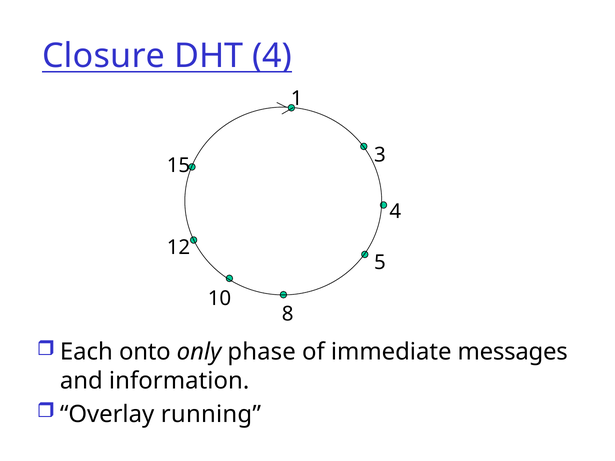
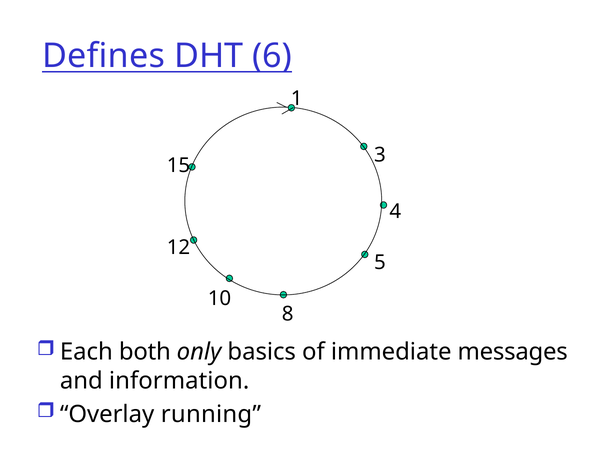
Closure: Closure -> Defines (104, 56)
DHT 4: 4 -> 6 (272, 56)
onto: onto -> both (145, 352)
phase: phase -> basics (262, 352)
